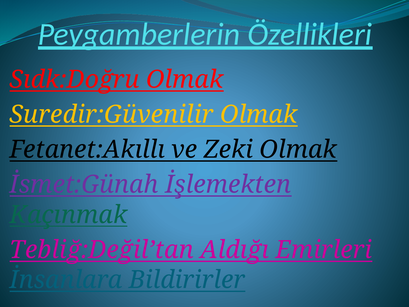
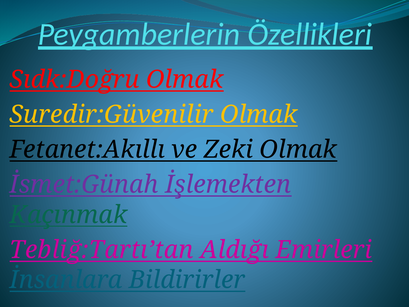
Tebliğ:Değil’tan: Tebliğ:Değil’tan -> Tebliğ:Tartı’tan (102, 250)
